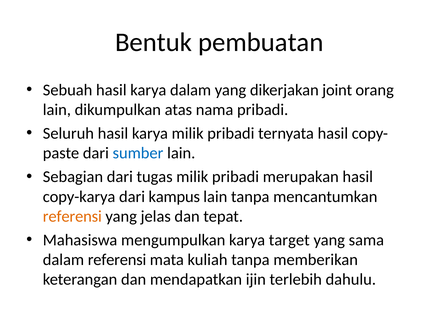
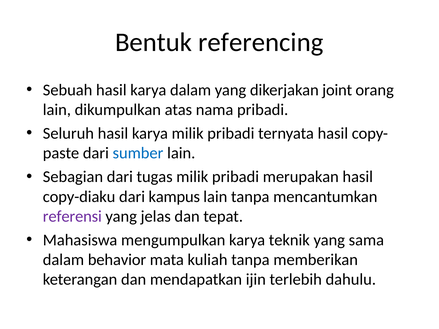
pembuatan: pembuatan -> referencing (261, 42)
copy-karya: copy-karya -> copy-diaku (79, 197)
referensi colour: orange -> purple (72, 217)
target: target -> teknik (289, 240)
dalam referensi: referensi -> behavior (117, 260)
